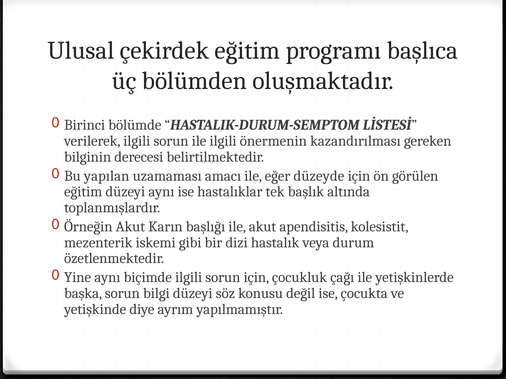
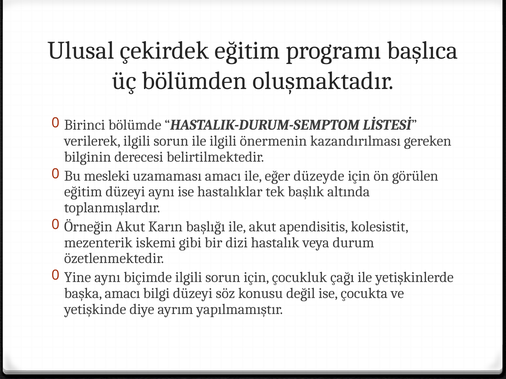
yapılan: yapılan -> mesleki (107, 176)
başka sorun: sorun -> amacı (122, 294)
